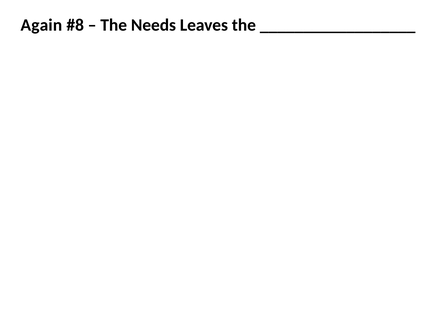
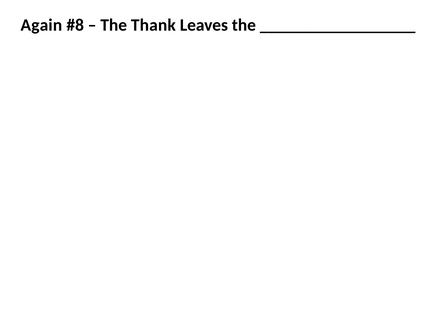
Needs: Needs -> Thank (153, 25)
